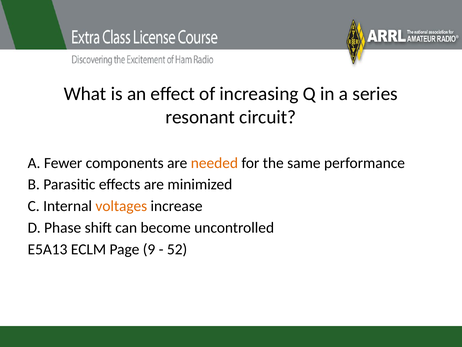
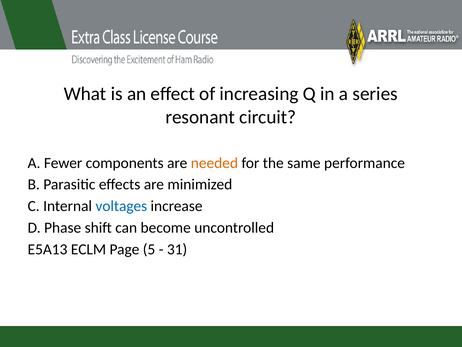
voltages colour: orange -> blue (121, 206)
9: 9 -> 5 (149, 249)
52: 52 -> 31 (177, 249)
